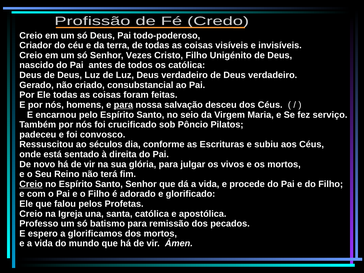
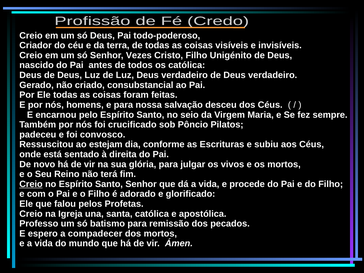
para underline: present -> none (123, 105)
serviço: serviço -> sempre (330, 115)
séculos: séculos -> estejam (106, 144)
glorificamos: glorificamos -> compadecer (95, 234)
